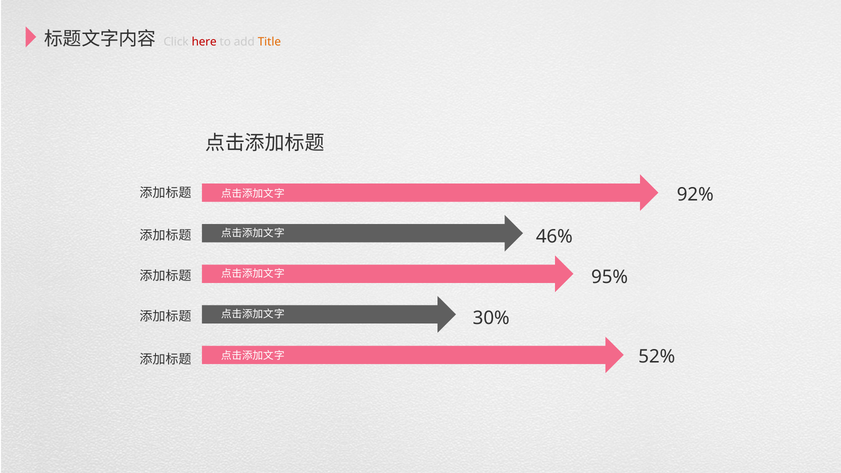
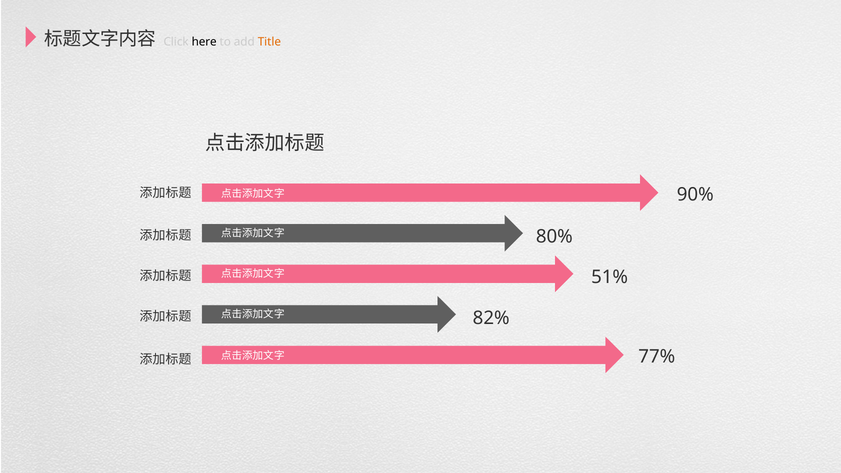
here colour: red -> black (204, 42)
92%: 92% -> 90% (695, 194)
46%: 46% -> 80% (554, 236)
95%: 95% -> 51% (610, 277)
30%: 30% -> 82% (491, 318)
52%: 52% -> 77% (657, 357)
